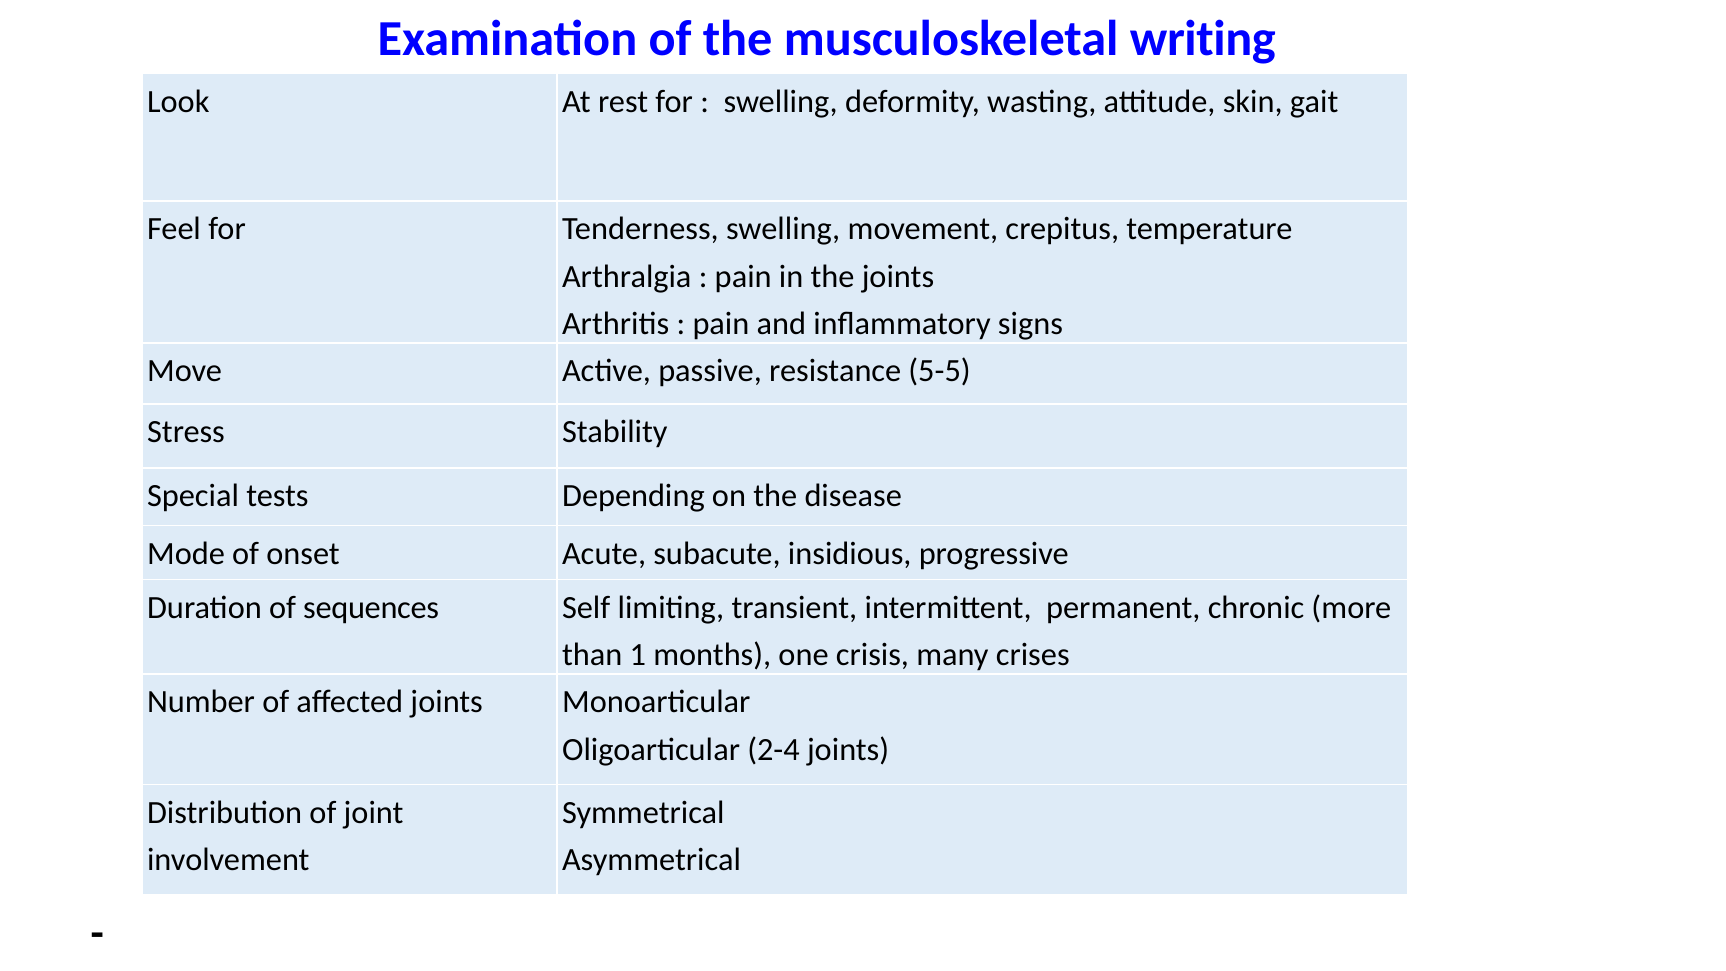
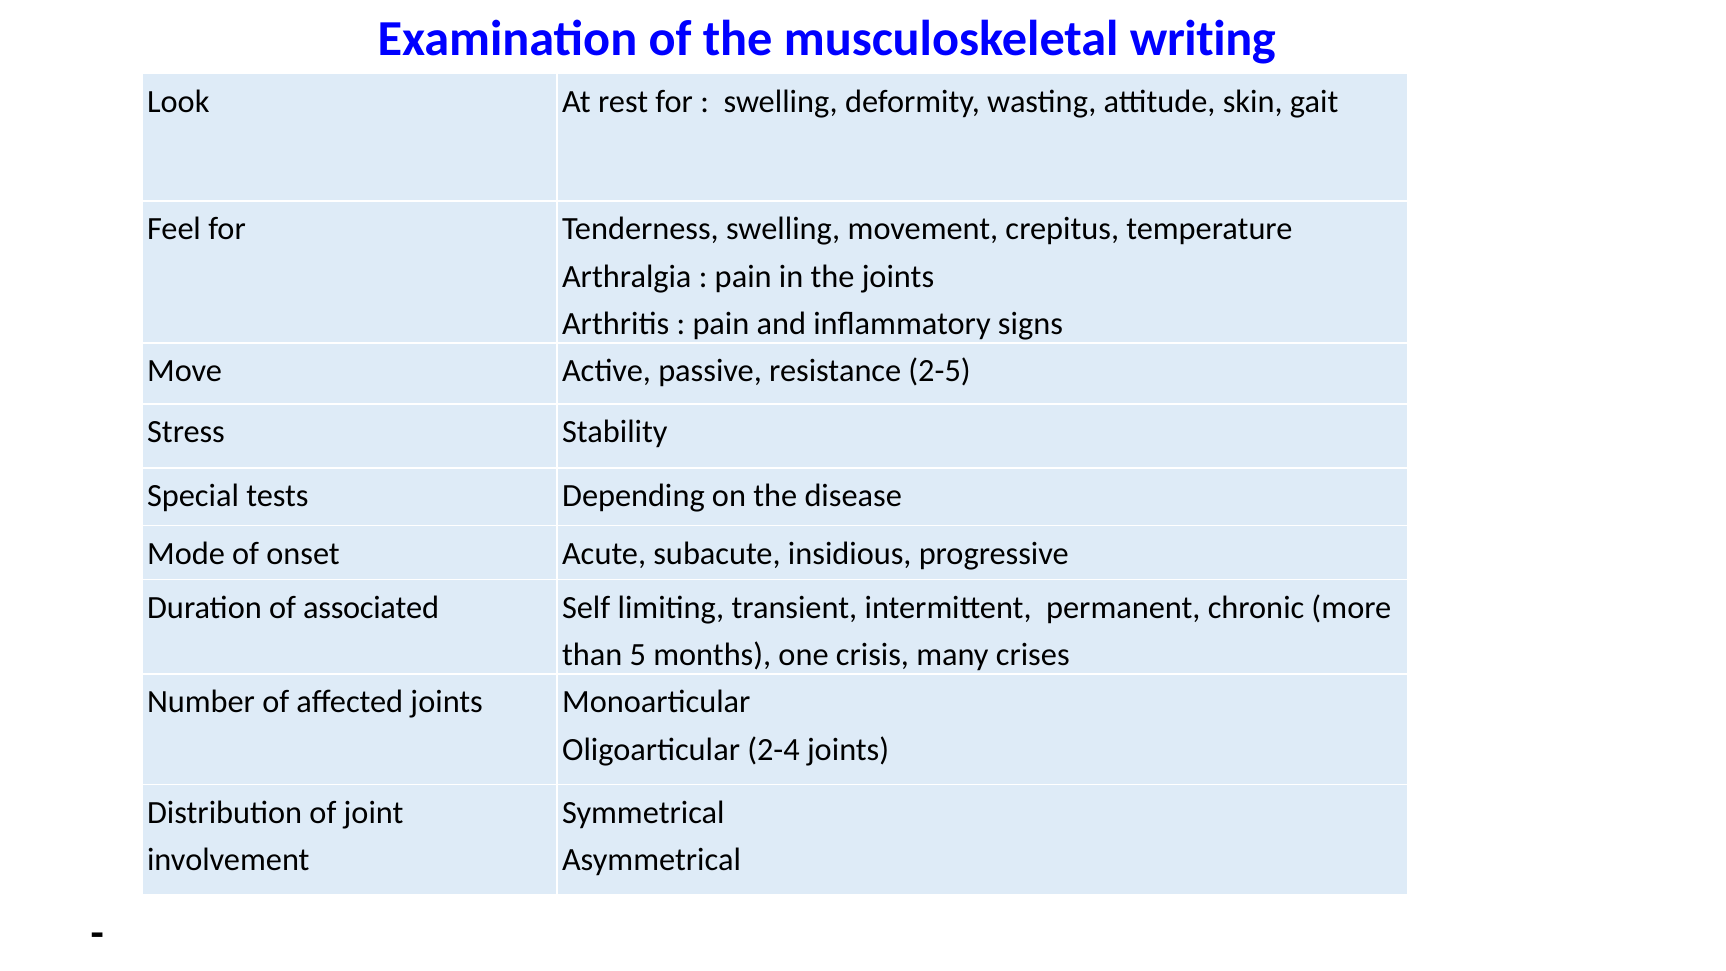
5-5: 5-5 -> 2-5 (940, 371)
sequences: sequences -> associated (371, 607)
1: 1 -> 5 (638, 655)
